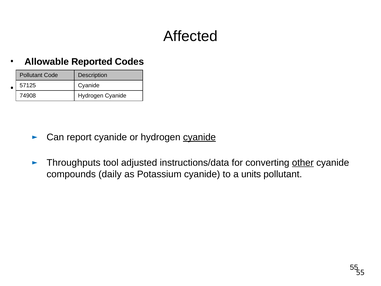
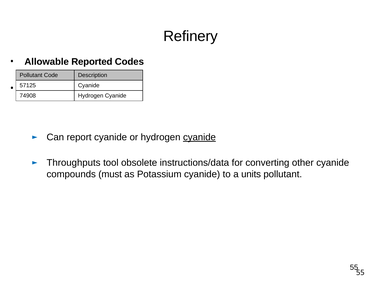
Affected: Affected -> Refinery (191, 36)
adjusted: adjusted -> obsolete (139, 163)
other underline: present -> none (303, 163)
daily: daily -> must (110, 174)
